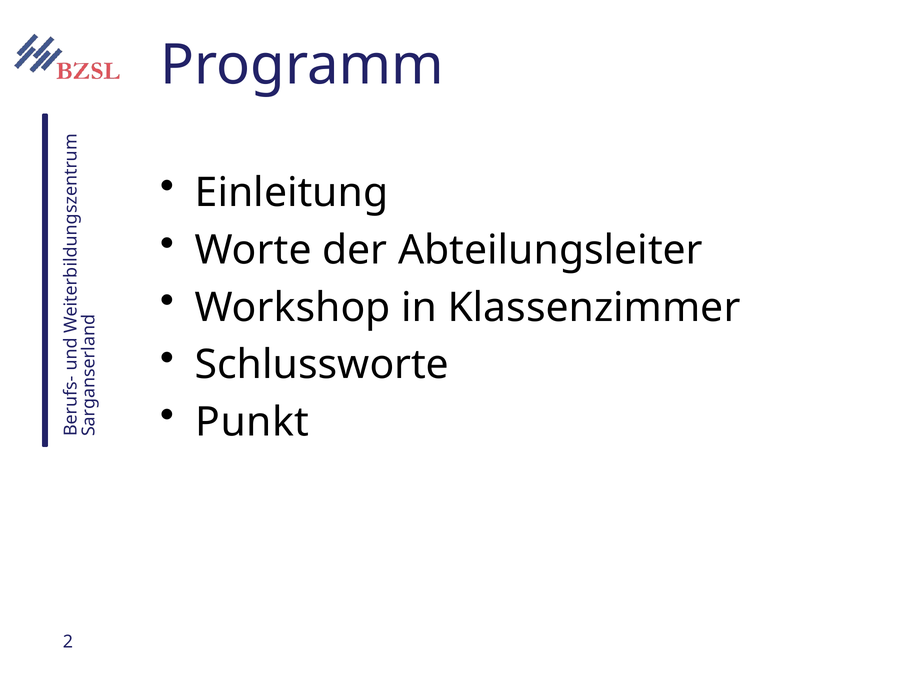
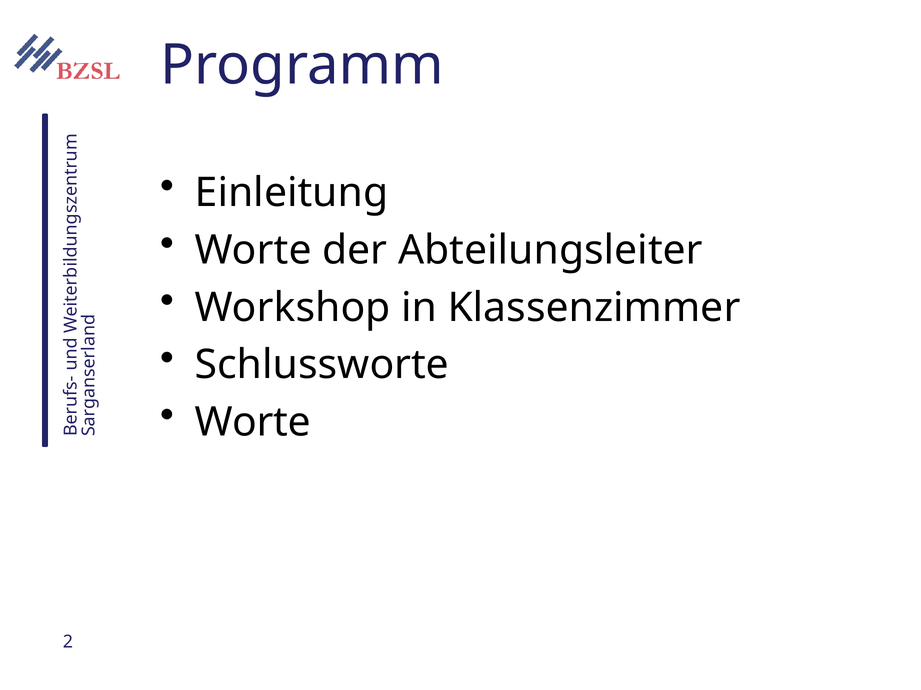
Punkt: Punkt -> Worte (253, 423)
